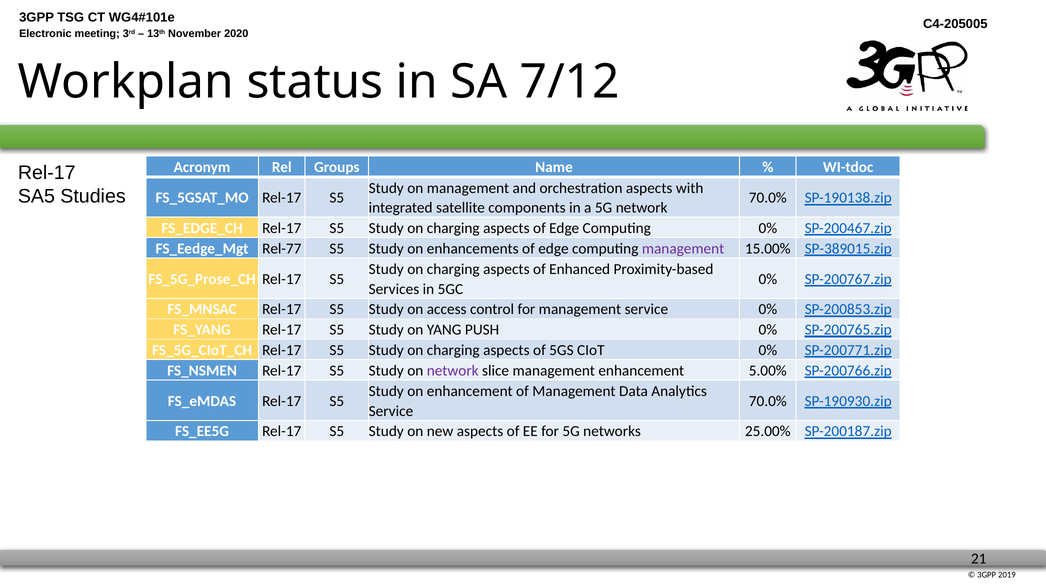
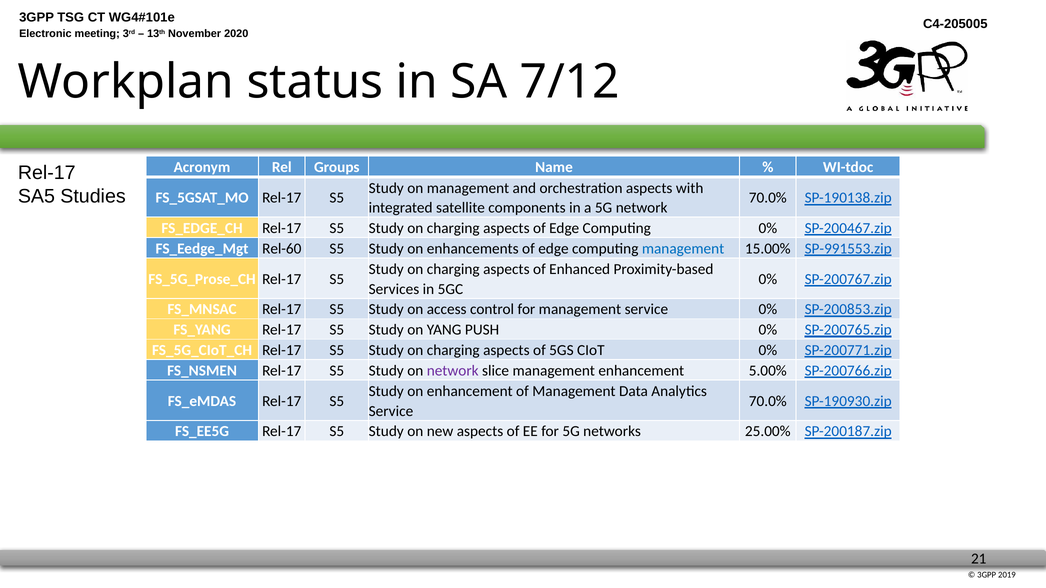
Rel-77: Rel-77 -> Rel-60 (282, 249)
management colour: purple -> blue (683, 249)
SP-389015.zip: SP-389015.zip -> SP-991553.zip (848, 249)
